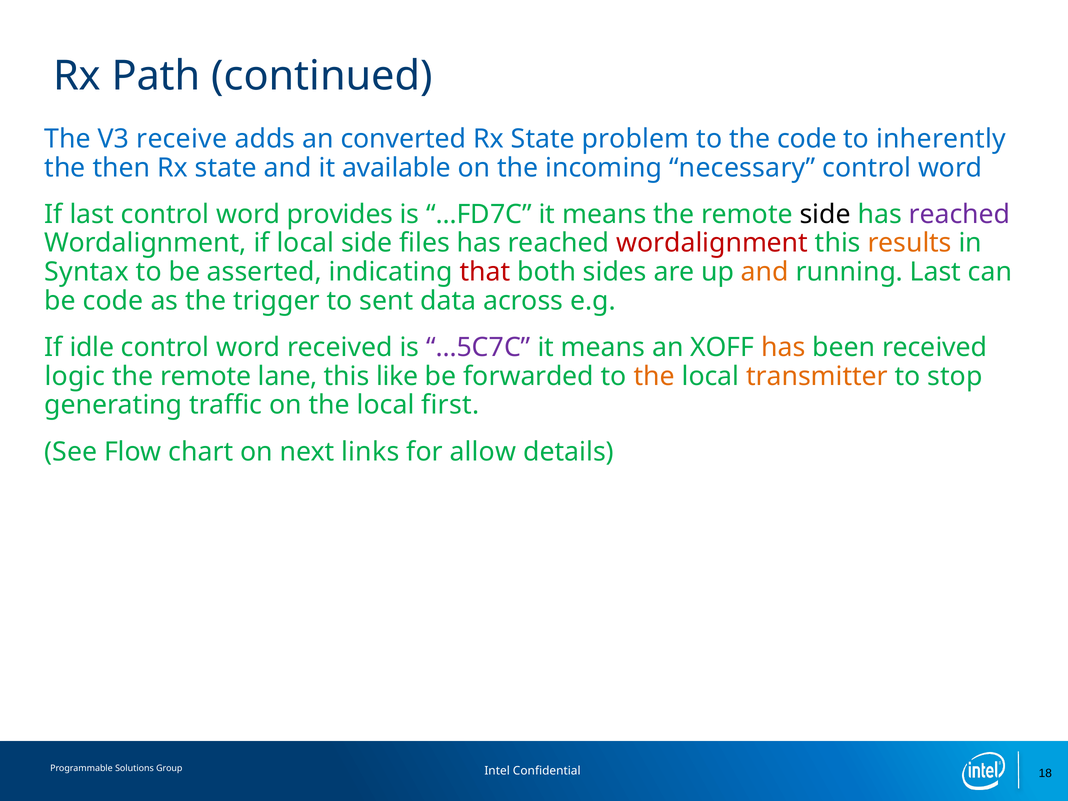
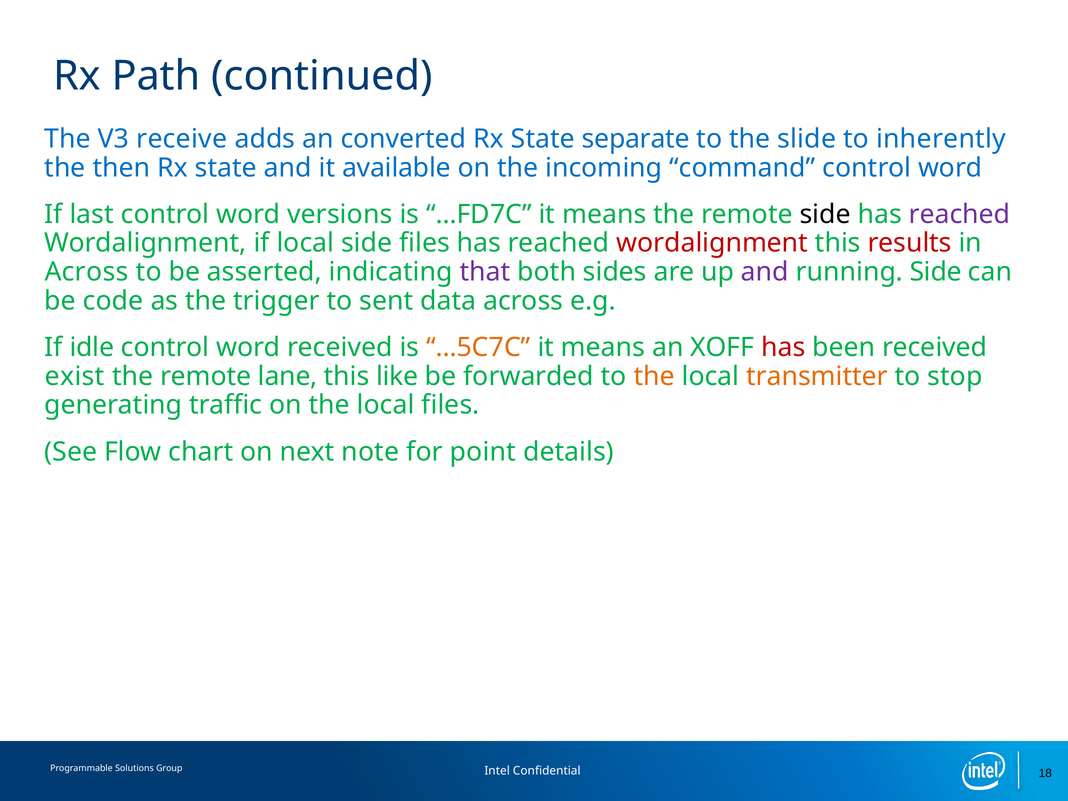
problem: problem -> separate (636, 139)
the code: code -> slide (807, 139)
necessary: necessary -> command (742, 168)
provides: provides -> versions (340, 214)
results colour: orange -> red (910, 243)
Syntax: Syntax -> Across (87, 272)
that colour: red -> purple (485, 272)
and colour: orange -> purple (765, 272)
running Last: Last -> Side (936, 272)
…5C7C colour: purple -> orange (478, 347)
has colour: orange -> red (783, 347)
logic: logic -> exist (75, 376)
local first: first -> files (450, 405)
links: links -> note (370, 452)
allow: allow -> point (483, 452)
